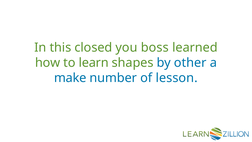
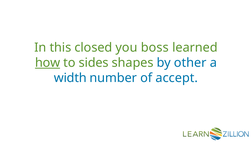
how underline: none -> present (48, 63)
learn: learn -> sides (94, 63)
make: make -> width (70, 78)
lesson: lesson -> accept (177, 78)
